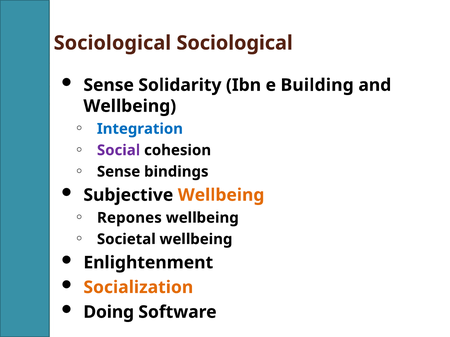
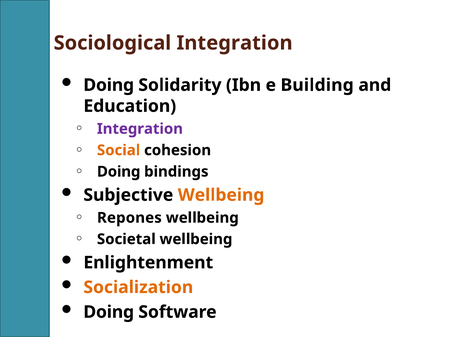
Sociological Sociological: Sociological -> Integration (235, 43)
Sense: Sense -> Doing (109, 85)
Wellbeing: Wellbeing -> Education (130, 106)
Integration colour: blue -> purple (140, 129)
Social colour: purple -> orange (119, 150)
Sense: Sense -> Doing (119, 172)
